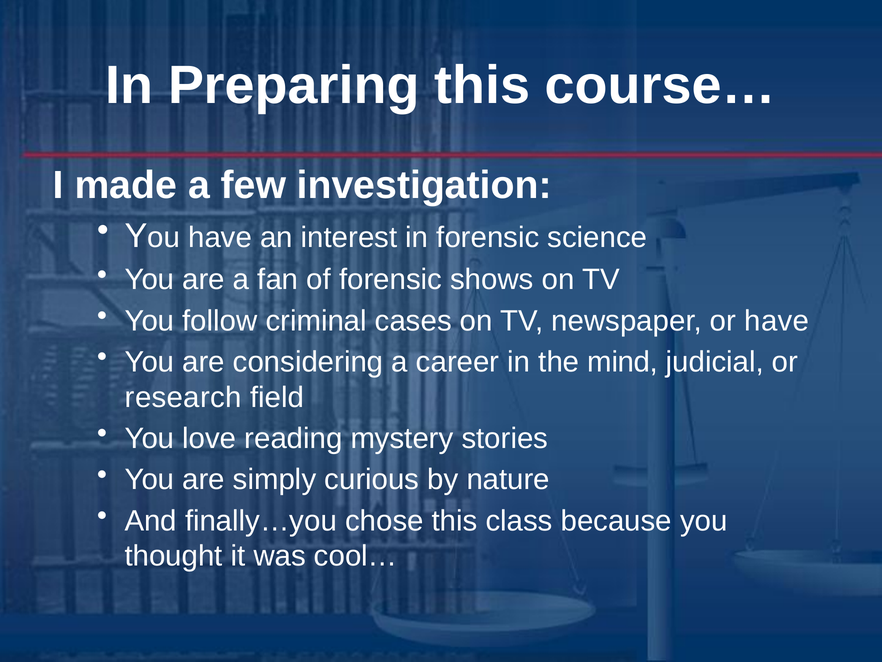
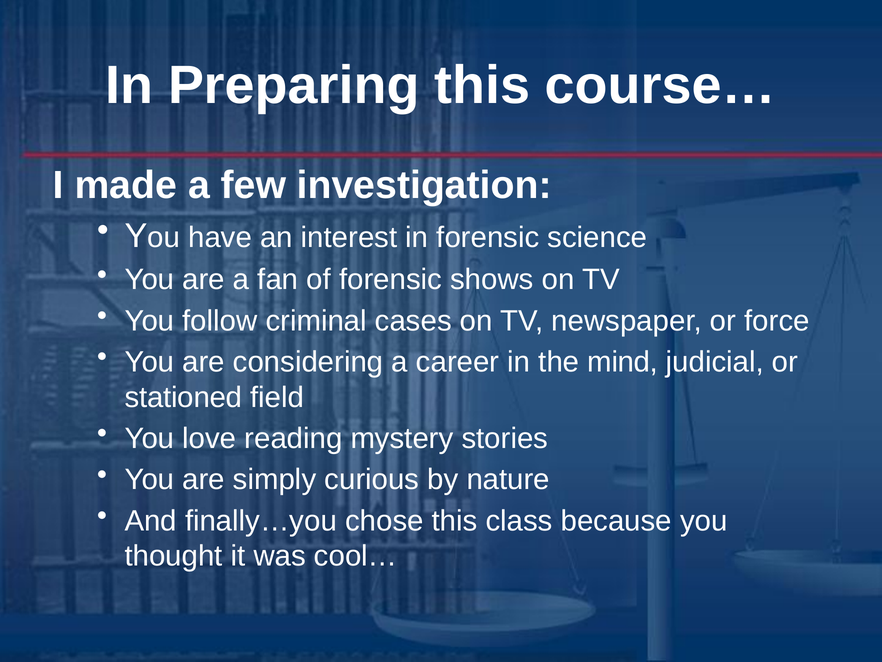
or have: have -> force (777, 321)
research: research -> stationed (183, 397)
